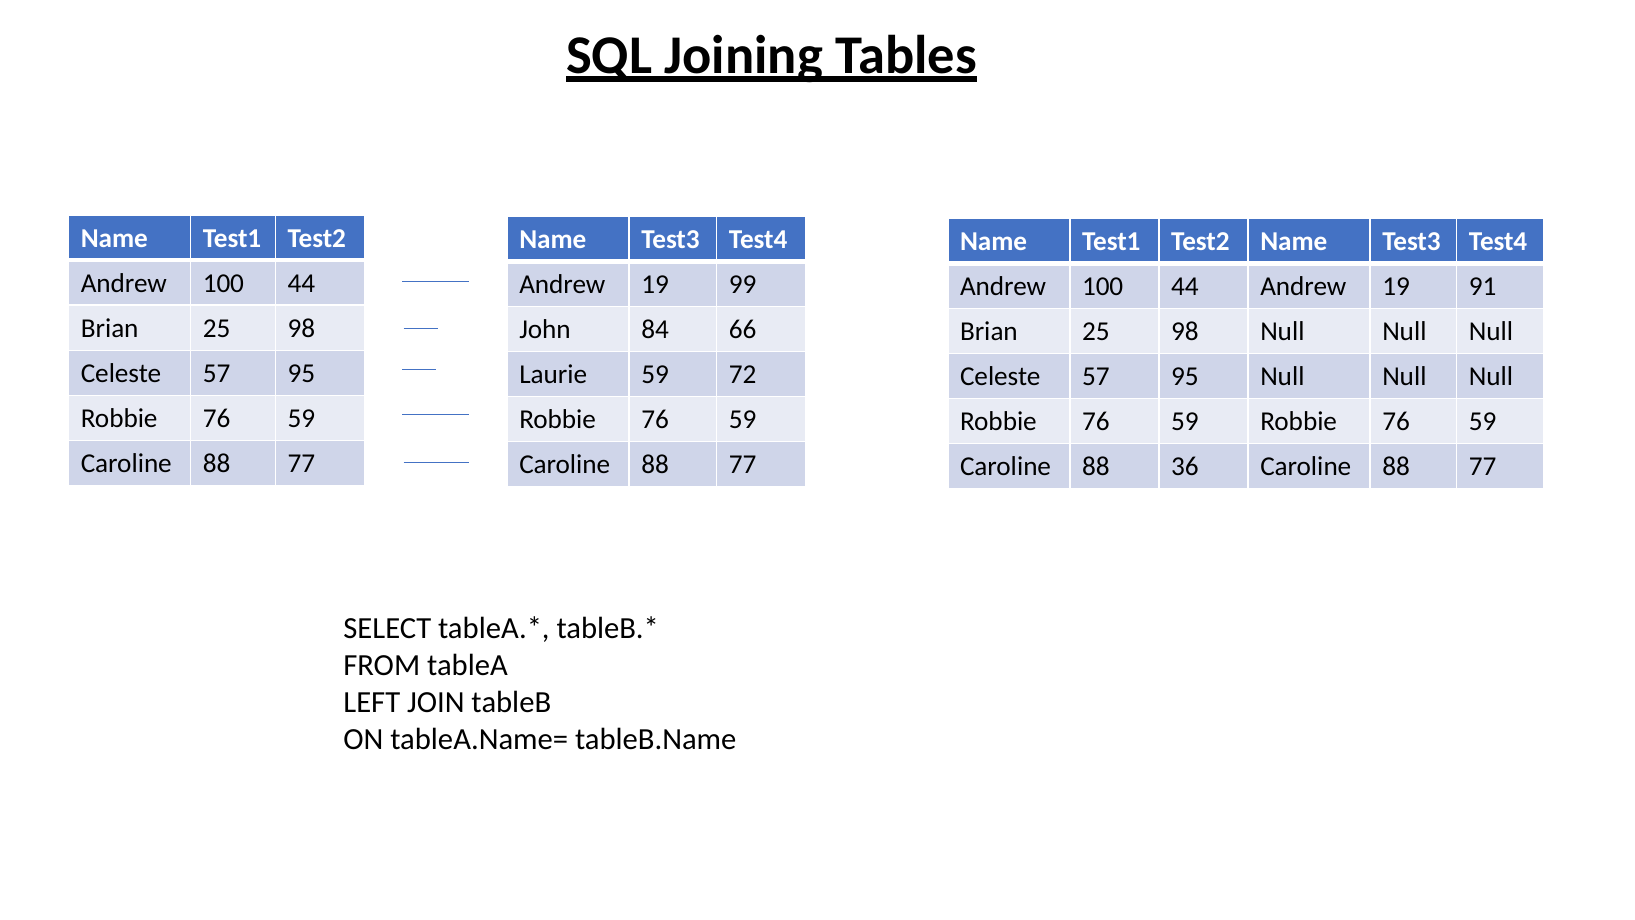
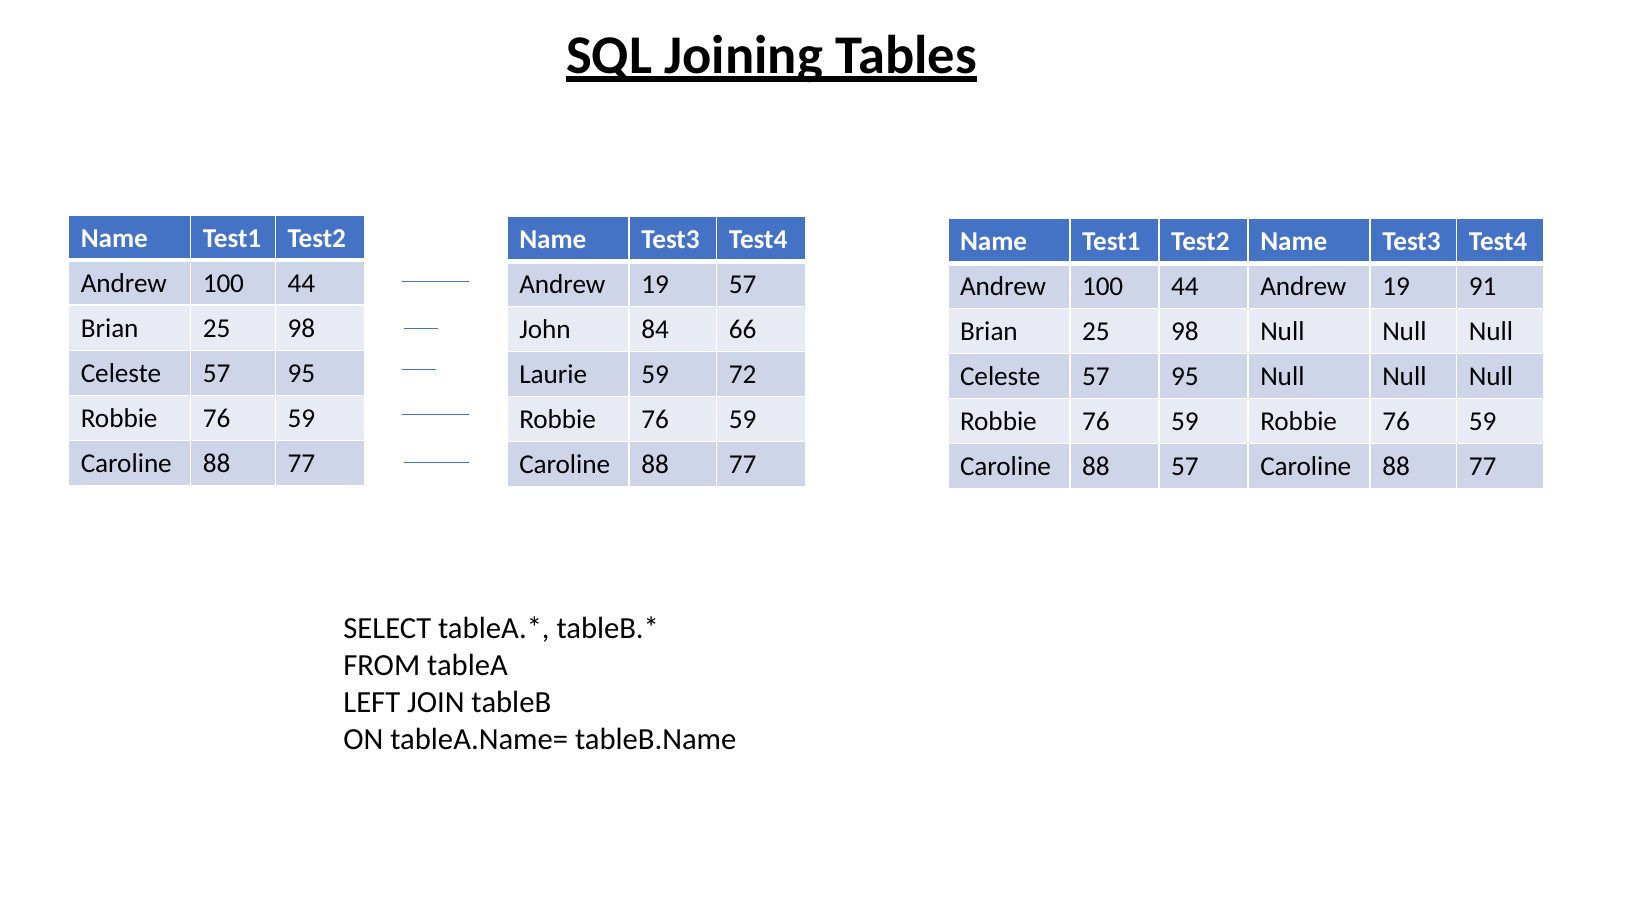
19 99: 99 -> 57 (743, 284)
88 36: 36 -> 57 (1185, 466)
